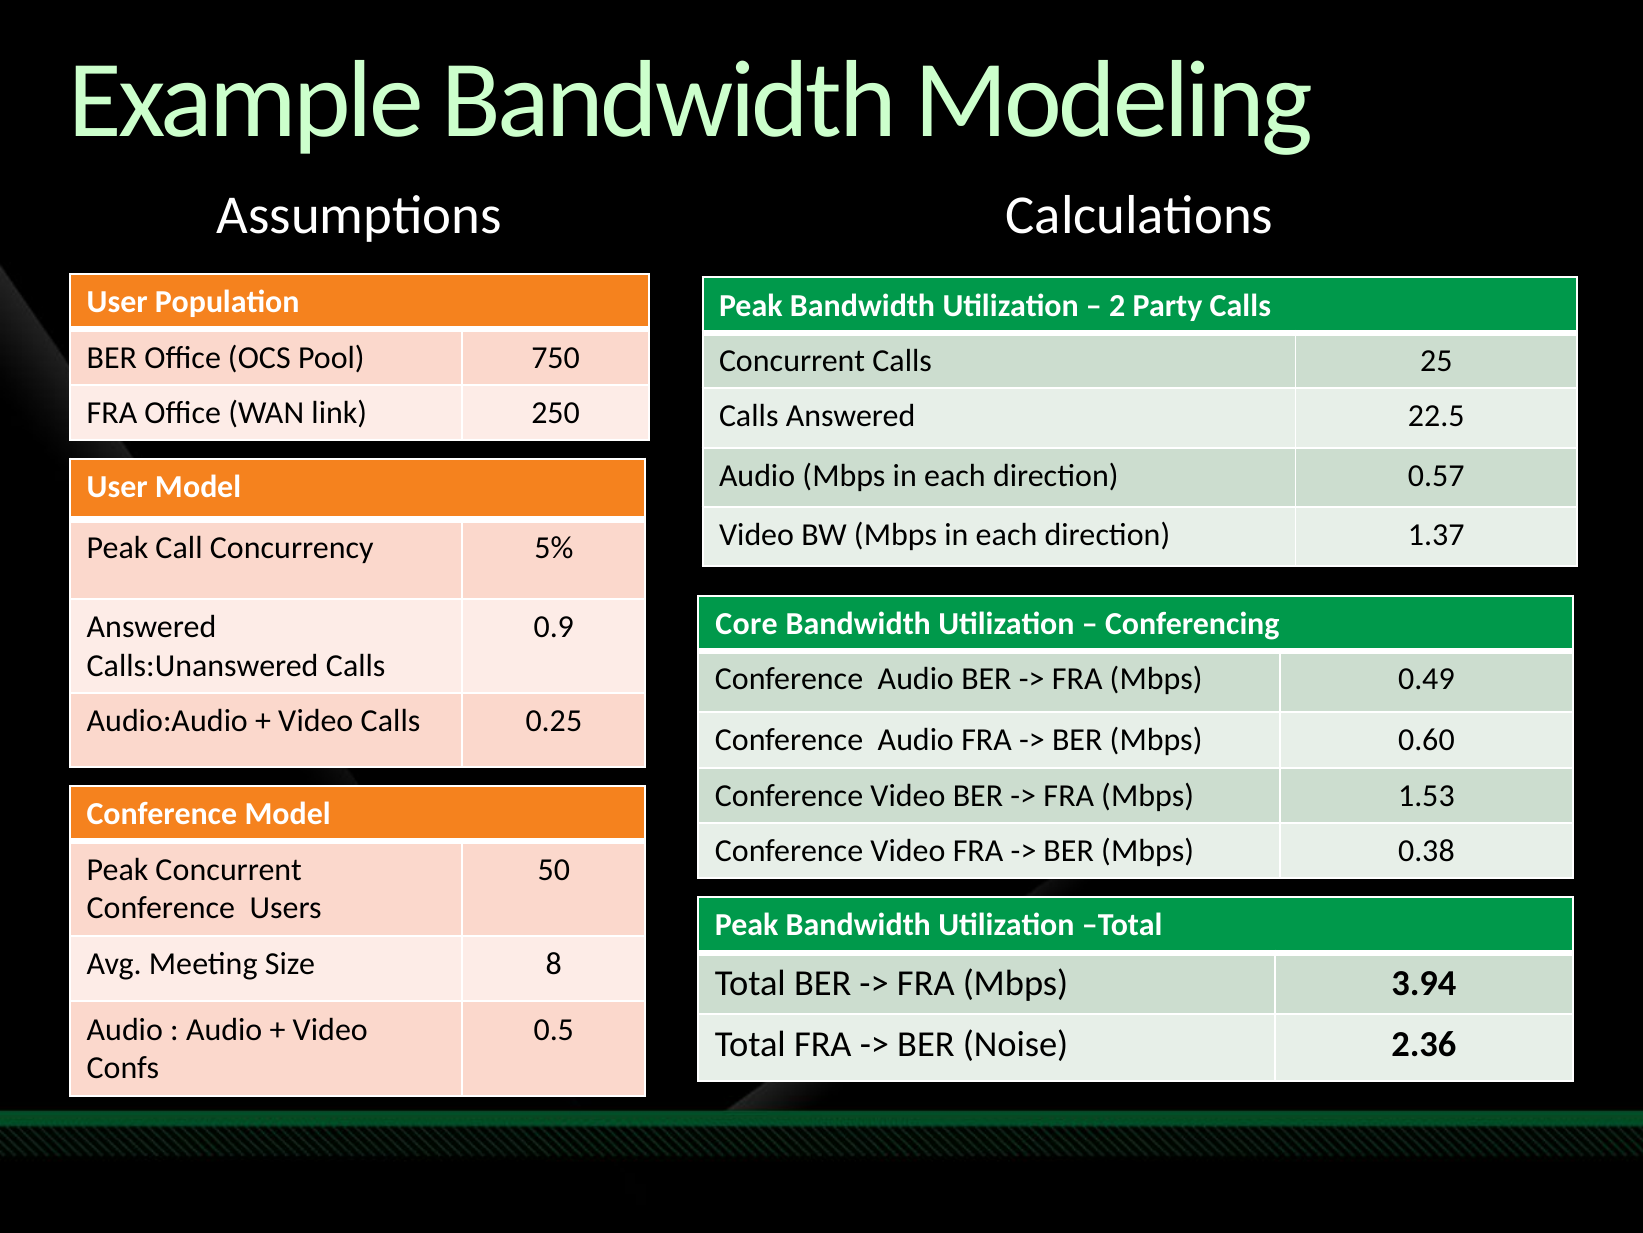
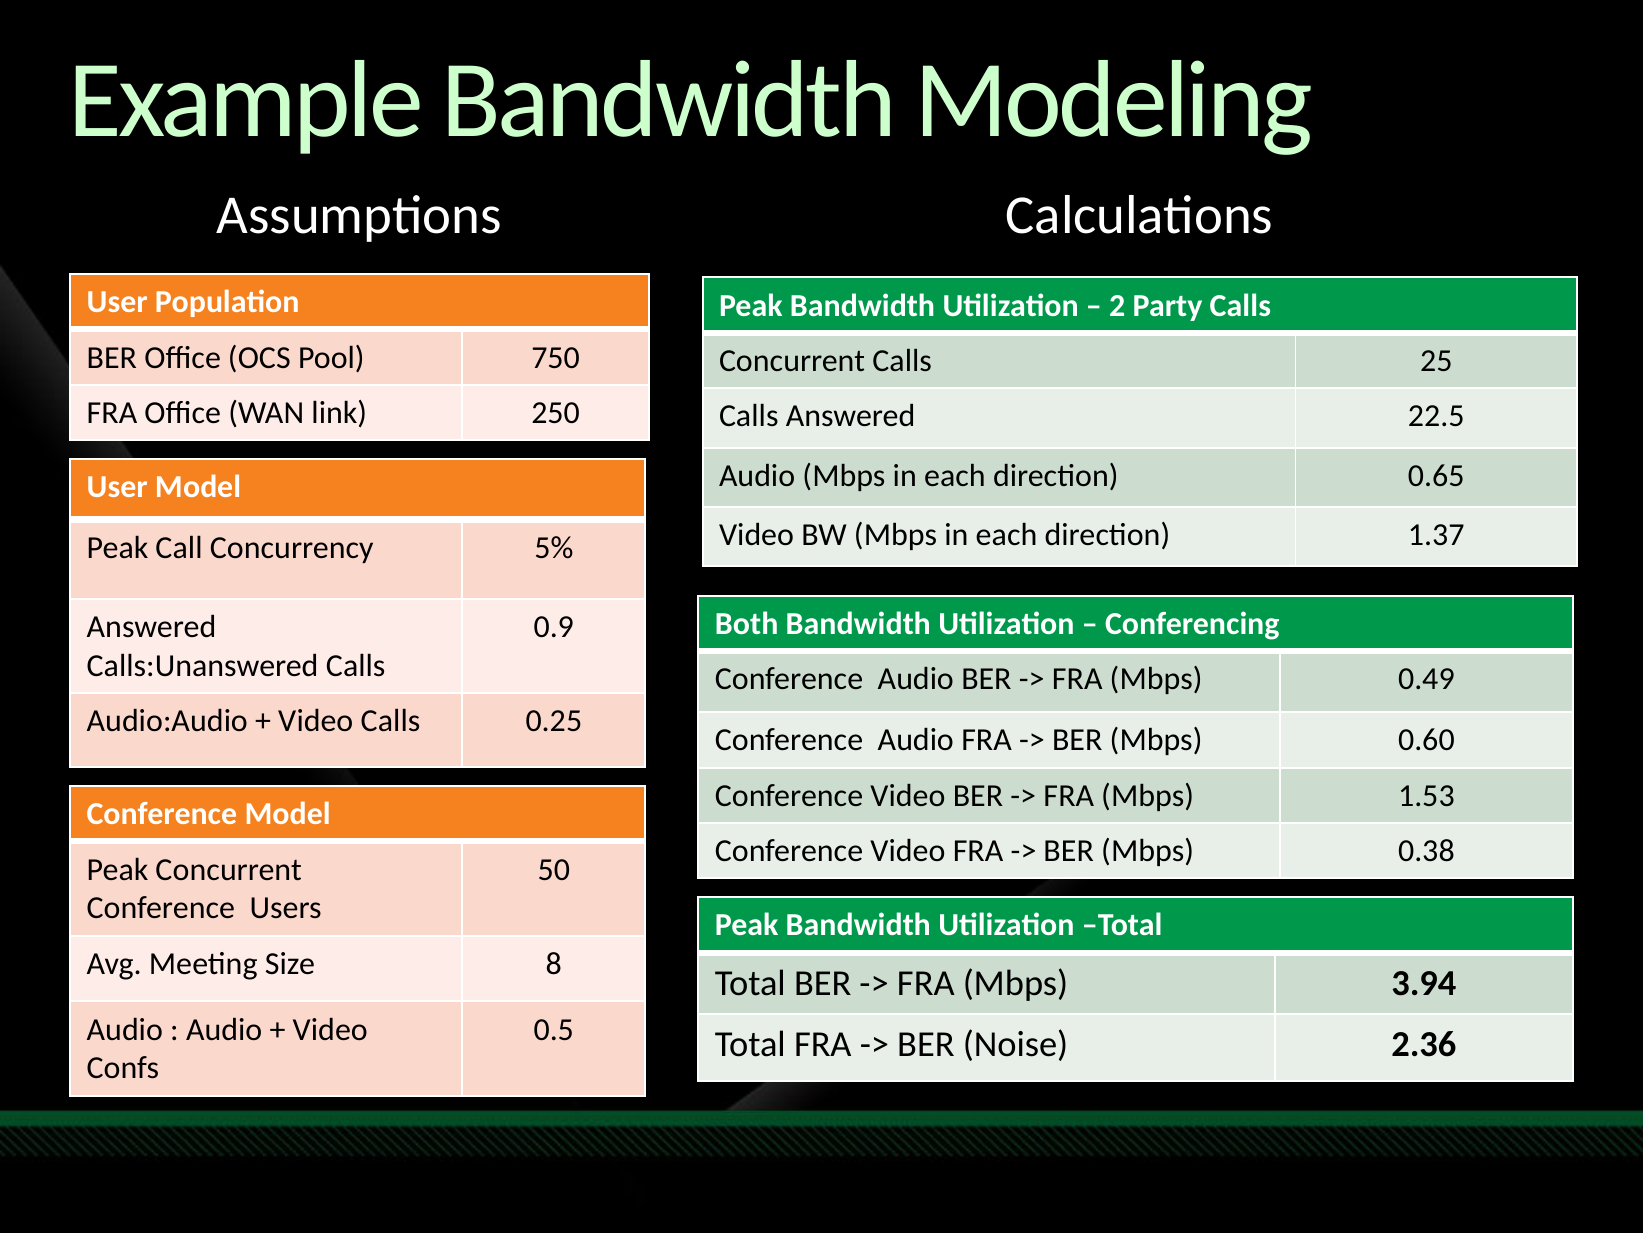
0.57: 0.57 -> 0.65 (1436, 476)
Core: Core -> Both (747, 624)
